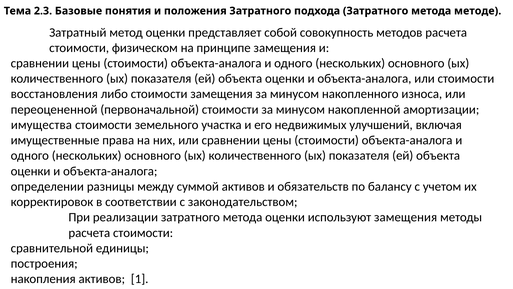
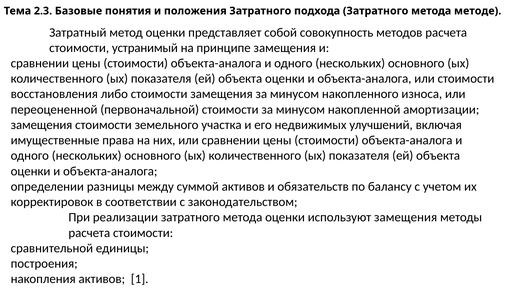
физическом: физическом -> устранимый (145, 48)
имущества: имущества -> замещения (42, 125)
